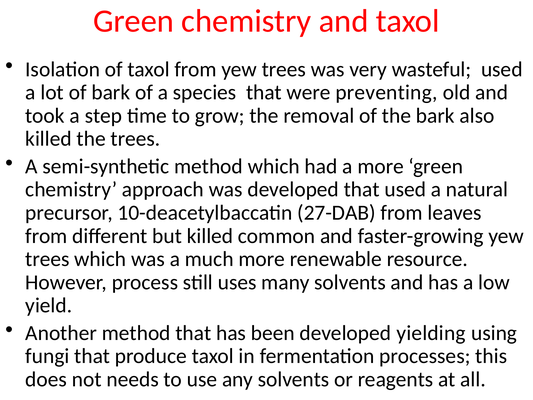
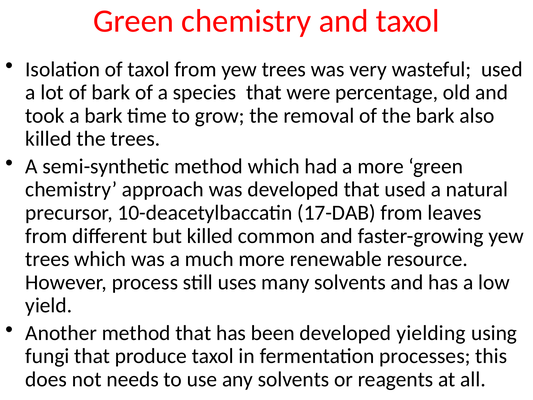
preventing: preventing -> percentage (387, 92)
a step: step -> bark (104, 116)
27-DAB: 27-DAB -> 17-DAB (336, 213)
